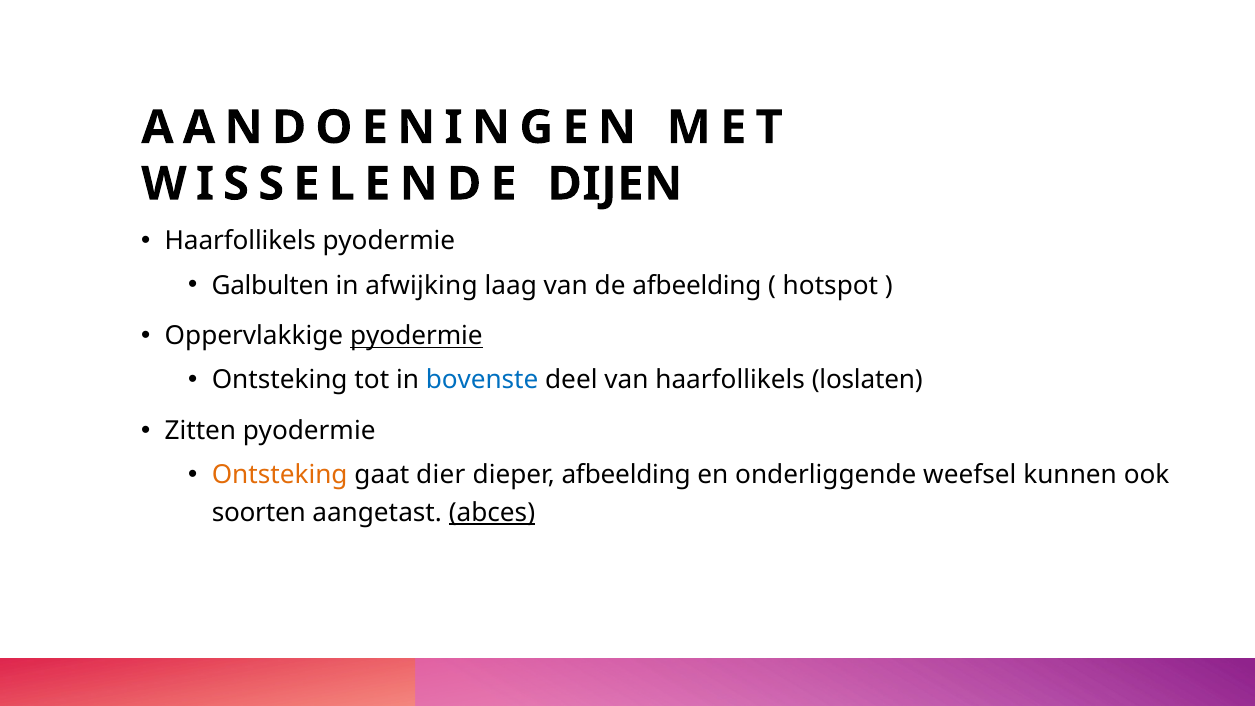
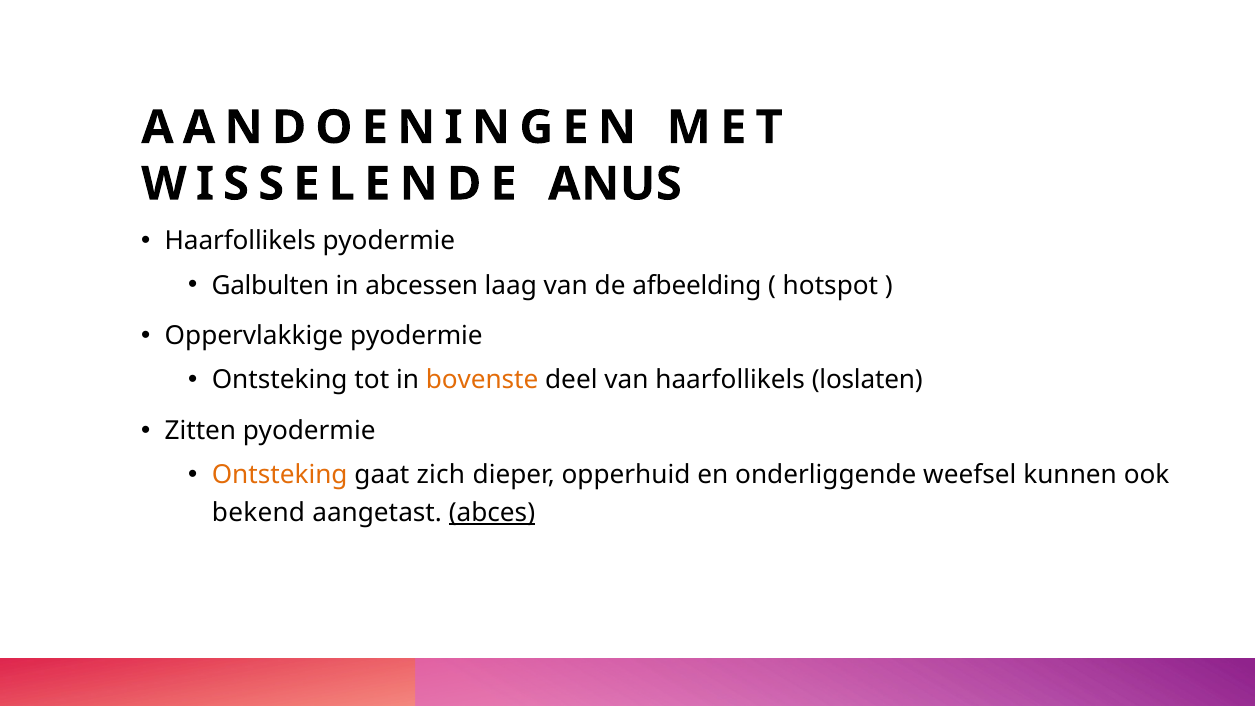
DIJEN: DIJEN -> ANUS (615, 184)
afwijking: afwijking -> abcessen (422, 285)
pyodermie underline: present -> none (416, 336)
bovenste colour: blue -> orange (482, 380)
dier: dier -> zich (441, 475)
dieper afbeelding: afbeelding -> opperhuid (626, 475)
soorten: soorten -> bekend (258, 513)
